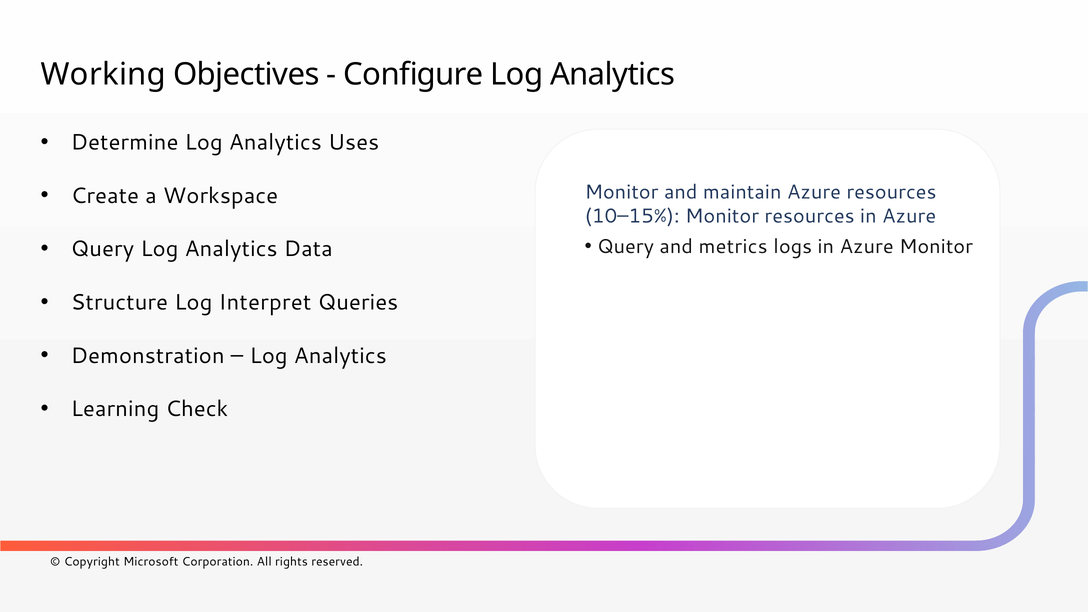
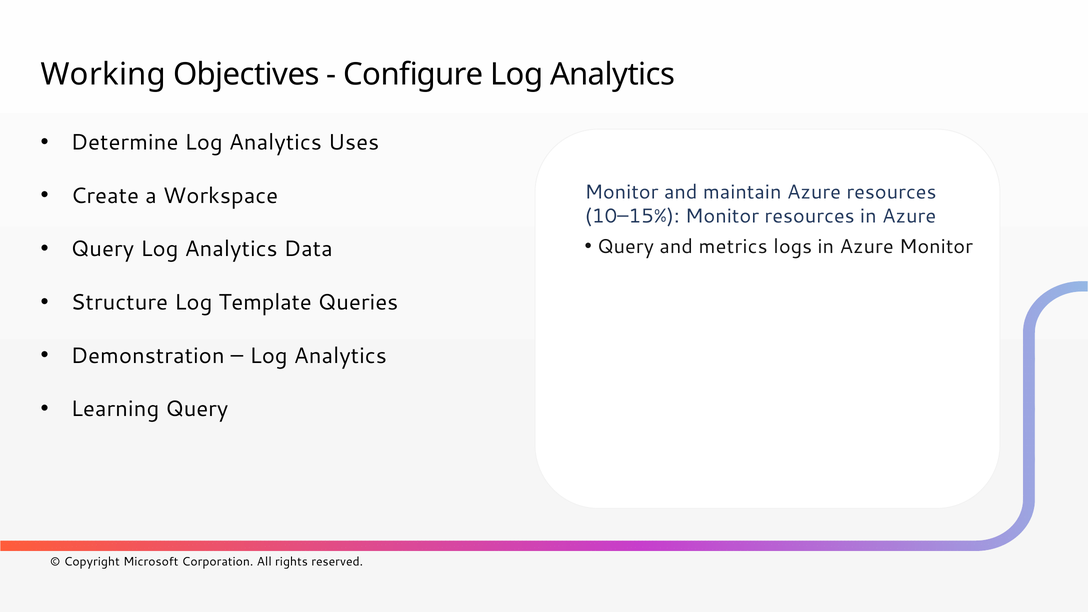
Interpret: Interpret -> Template (265, 302)
Learning Check: Check -> Query (197, 409)
